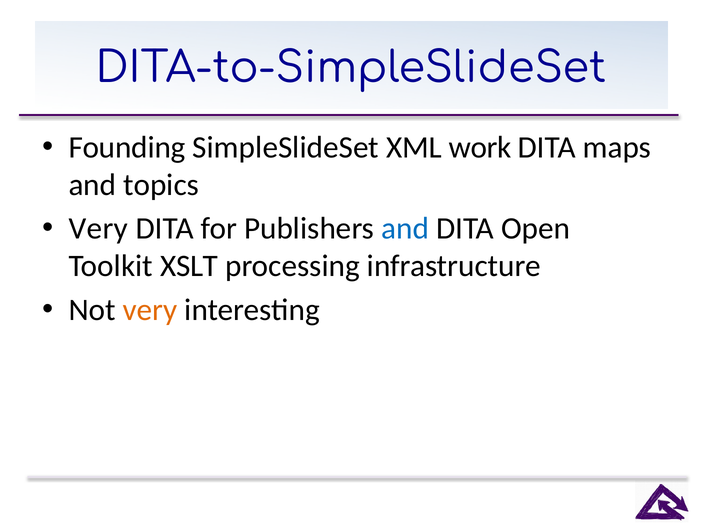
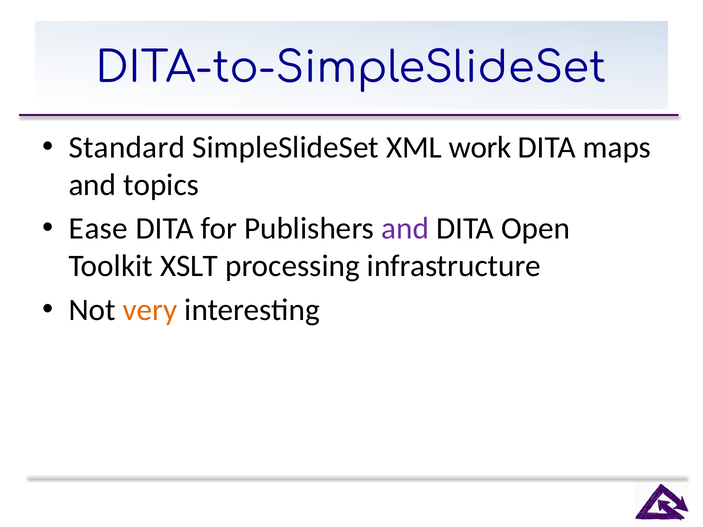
Founding: Founding -> Standard (127, 147)
Very: Very -> Ease (98, 229)
and colour: blue -> purple (405, 229)
